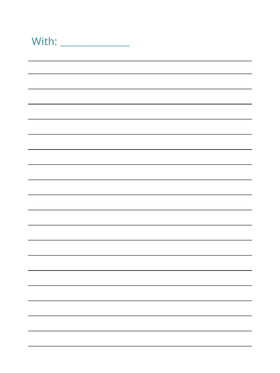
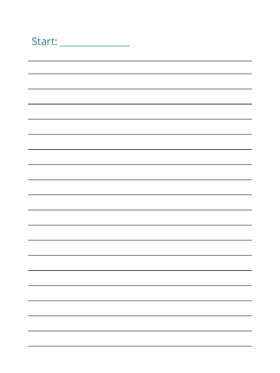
With: With -> Start (45, 42)
